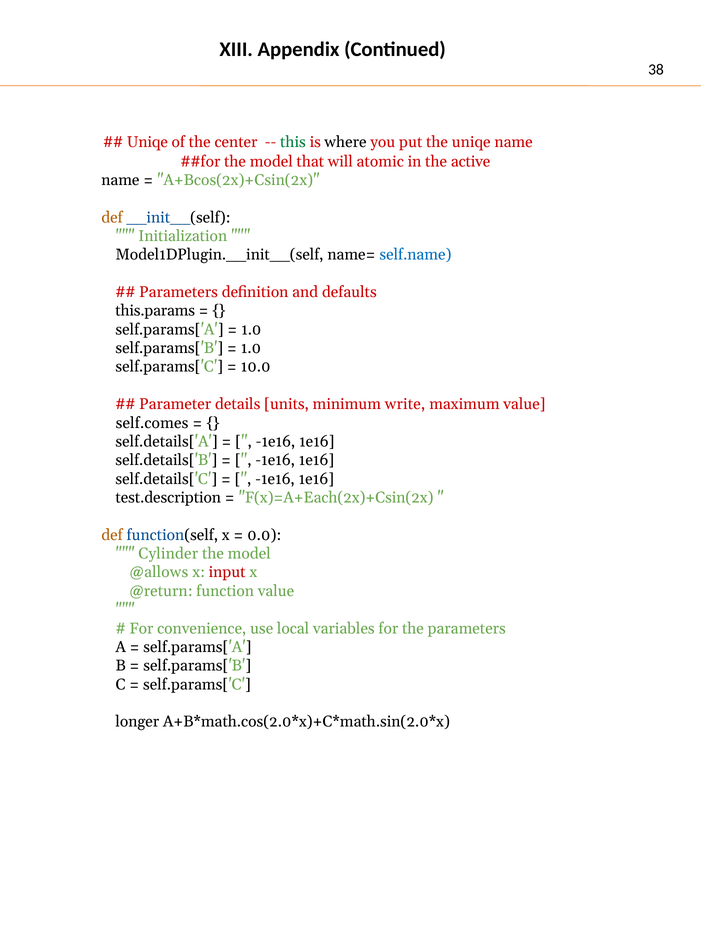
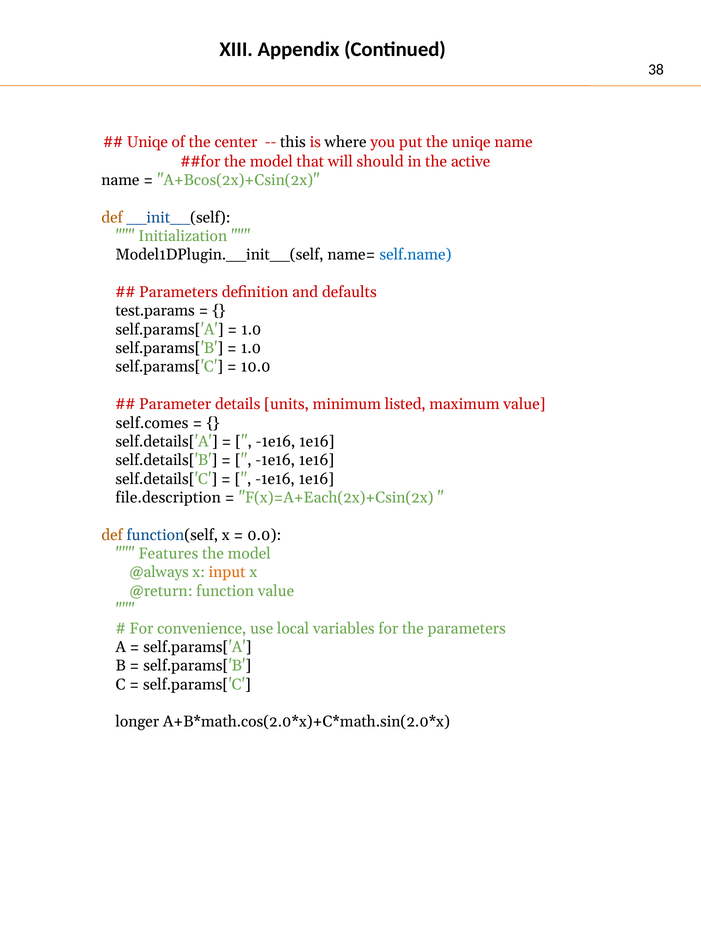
this colour: green -> black (293, 142)
atomic: atomic -> should (380, 161)
this.params: this.params -> test.params (155, 311)
write: write -> listed (405, 404)
test.description: test.description -> file.description (168, 498)
Cylinder: Cylinder -> Features (168, 554)
@allows: @allows -> @always (159, 573)
input colour: red -> orange (227, 573)
